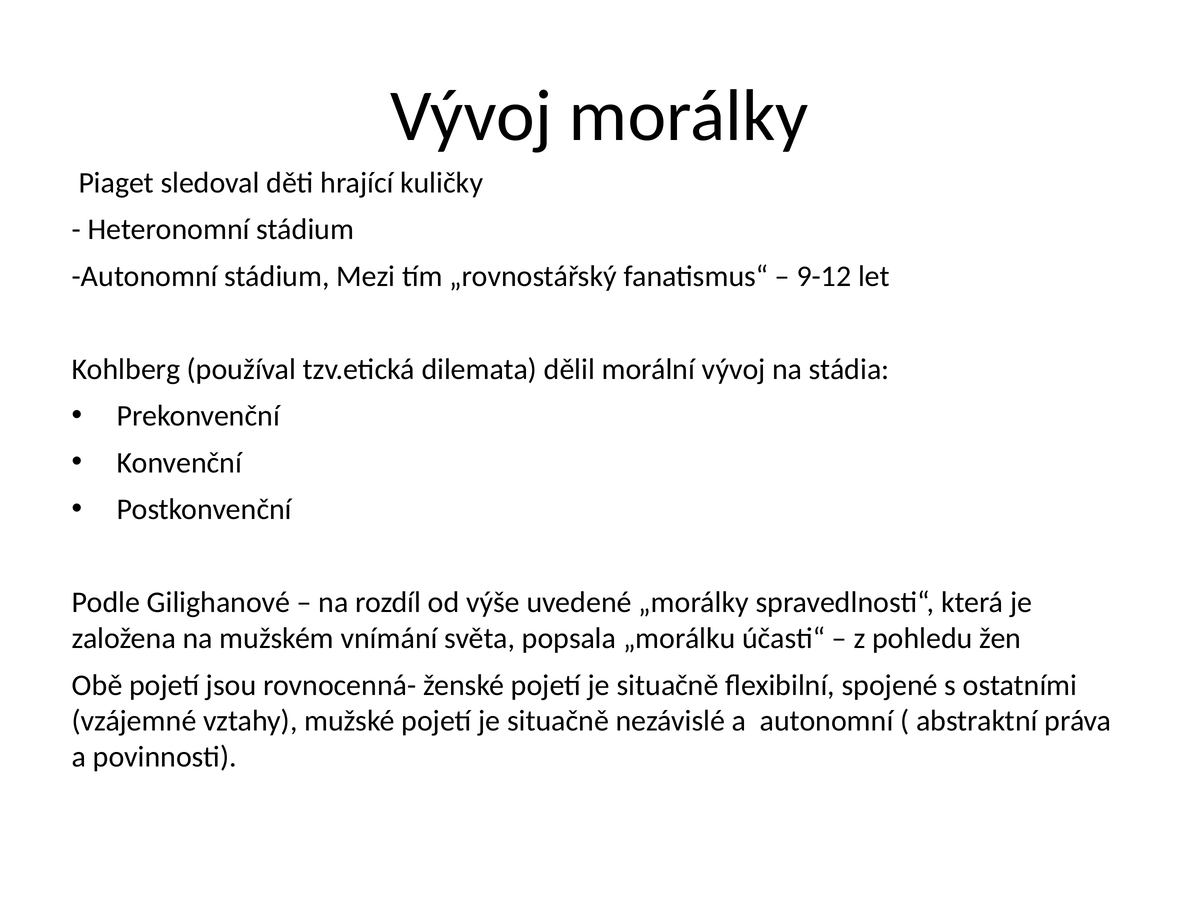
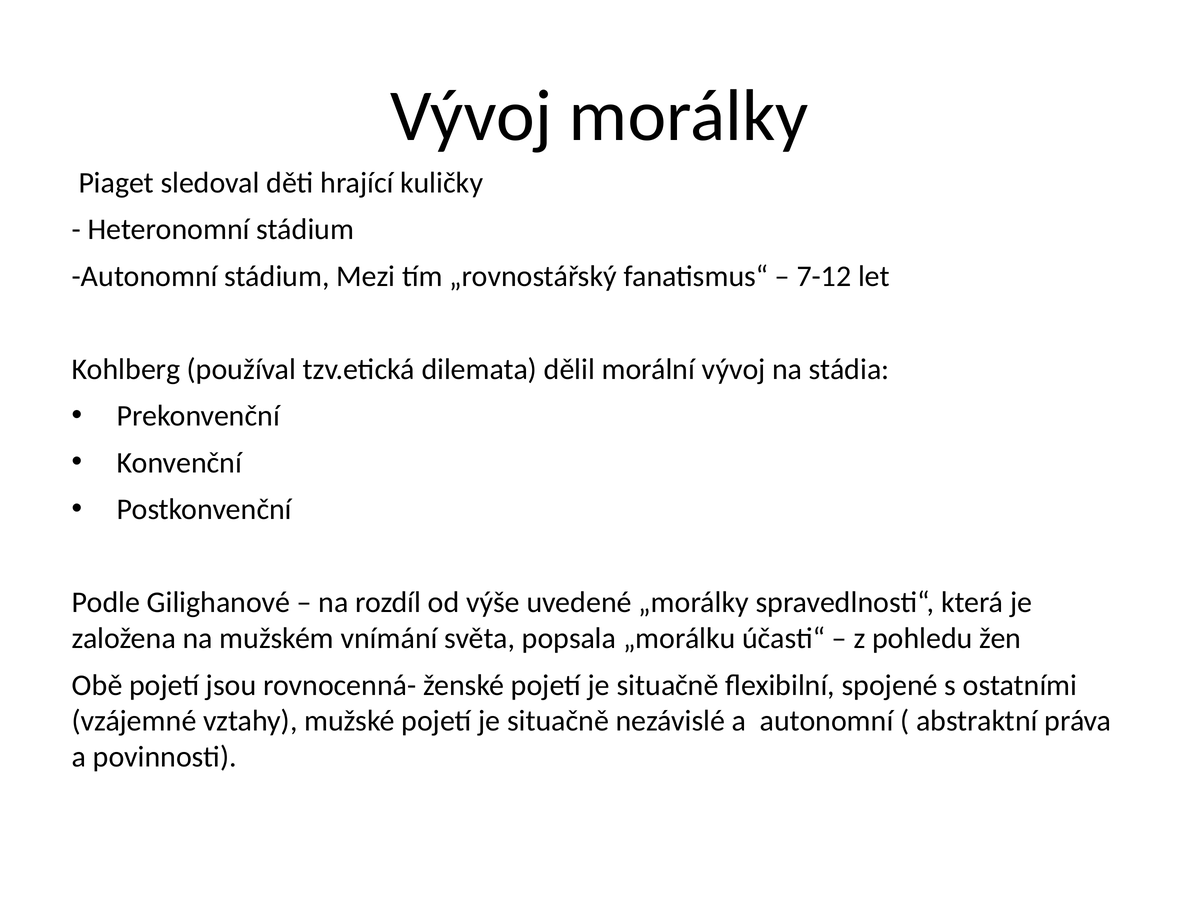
9-12: 9-12 -> 7-12 (824, 276)
